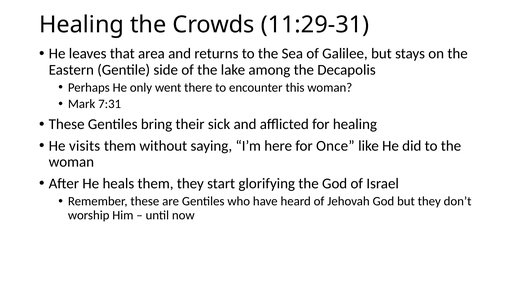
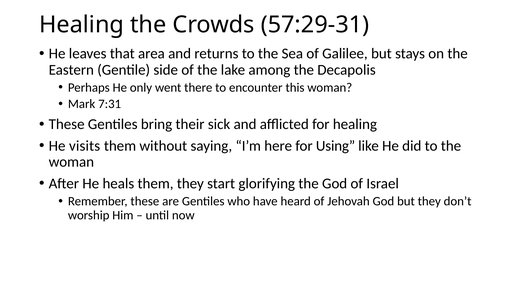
11:29-31: 11:29-31 -> 57:29-31 (315, 25)
Once: Once -> Using (335, 146)
